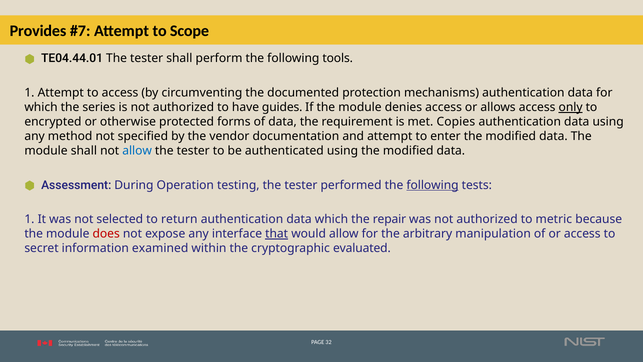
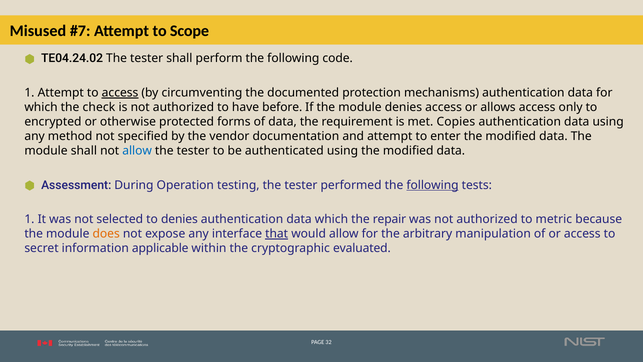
Provides: Provides -> Misused (38, 31)
TE04.44.01: TE04.44.01 -> TE04.24.02 (72, 58)
tools: tools -> code (338, 58)
access underline: none -> present (120, 93)
series: series -> check (99, 107)
guides: guides -> before (282, 107)
only underline: present -> none (571, 107)
to return: return -> denies (179, 219)
does colour: red -> orange (106, 234)
examined: examined -> applicable (160, 248)
